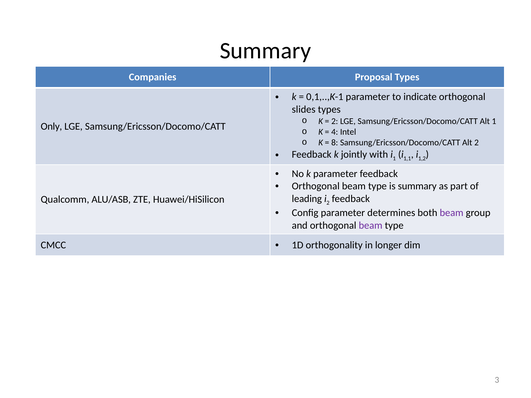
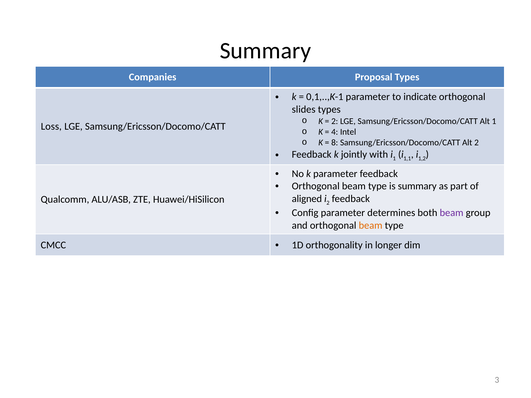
Only: Only -> Loss (51, 126)
leading: leading -> aligned (307, 199)
beam colour: purple -> orange (371, 225)
